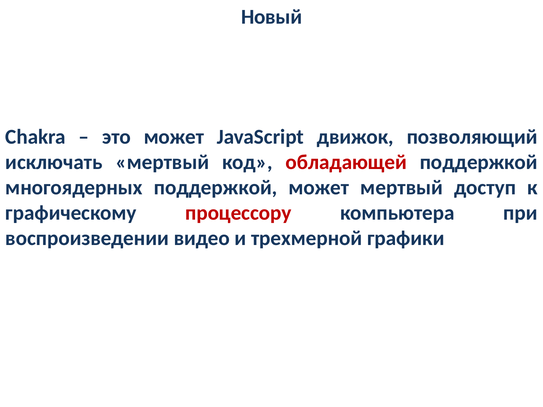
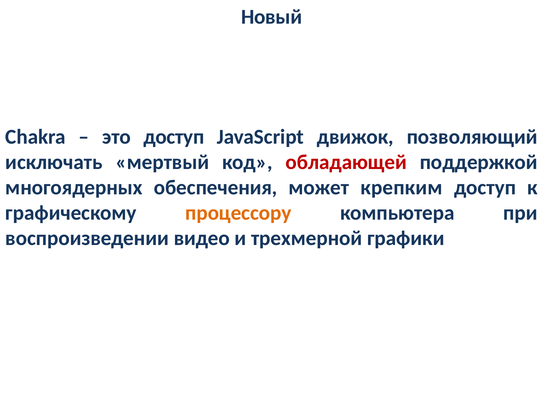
это может: может -> доступ (174, 137)
многоядерных поддержкой: поддержкой -> обеспечения (216, 188)
может мертвый: мертвый -> крепким (402, 188)
процессору colour: red -> orange (238, 213)
